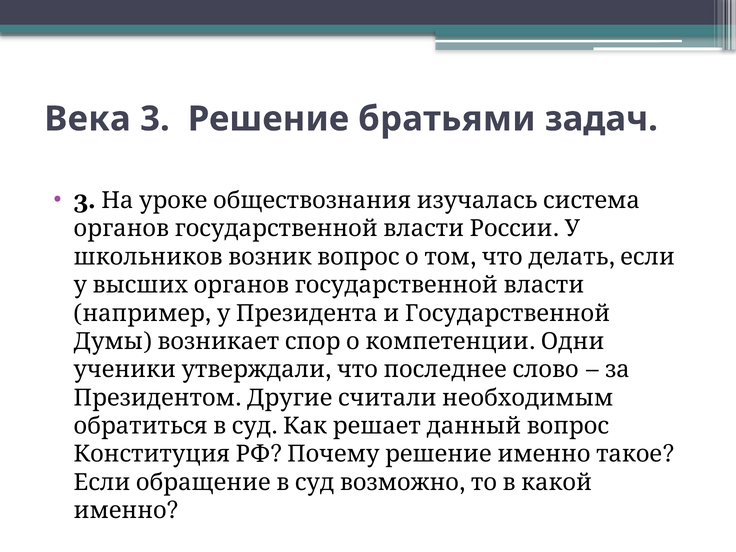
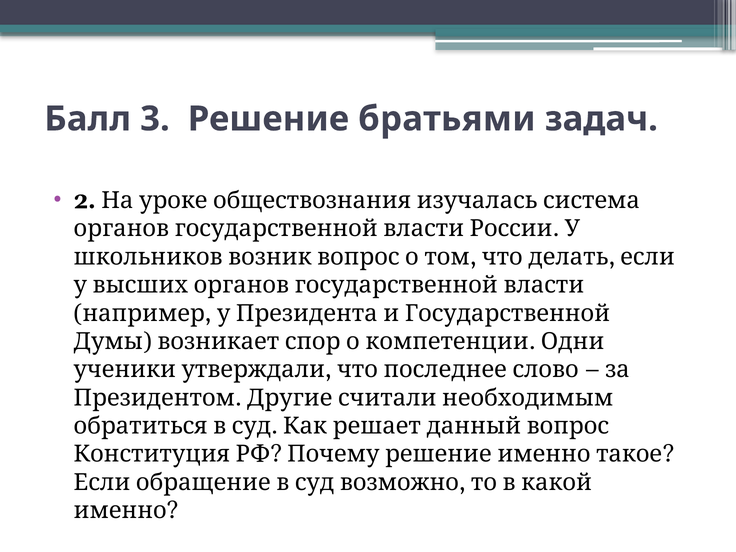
Века: Века -> Балл (88, 119)
3: 3 -> 2 (85, 200)
